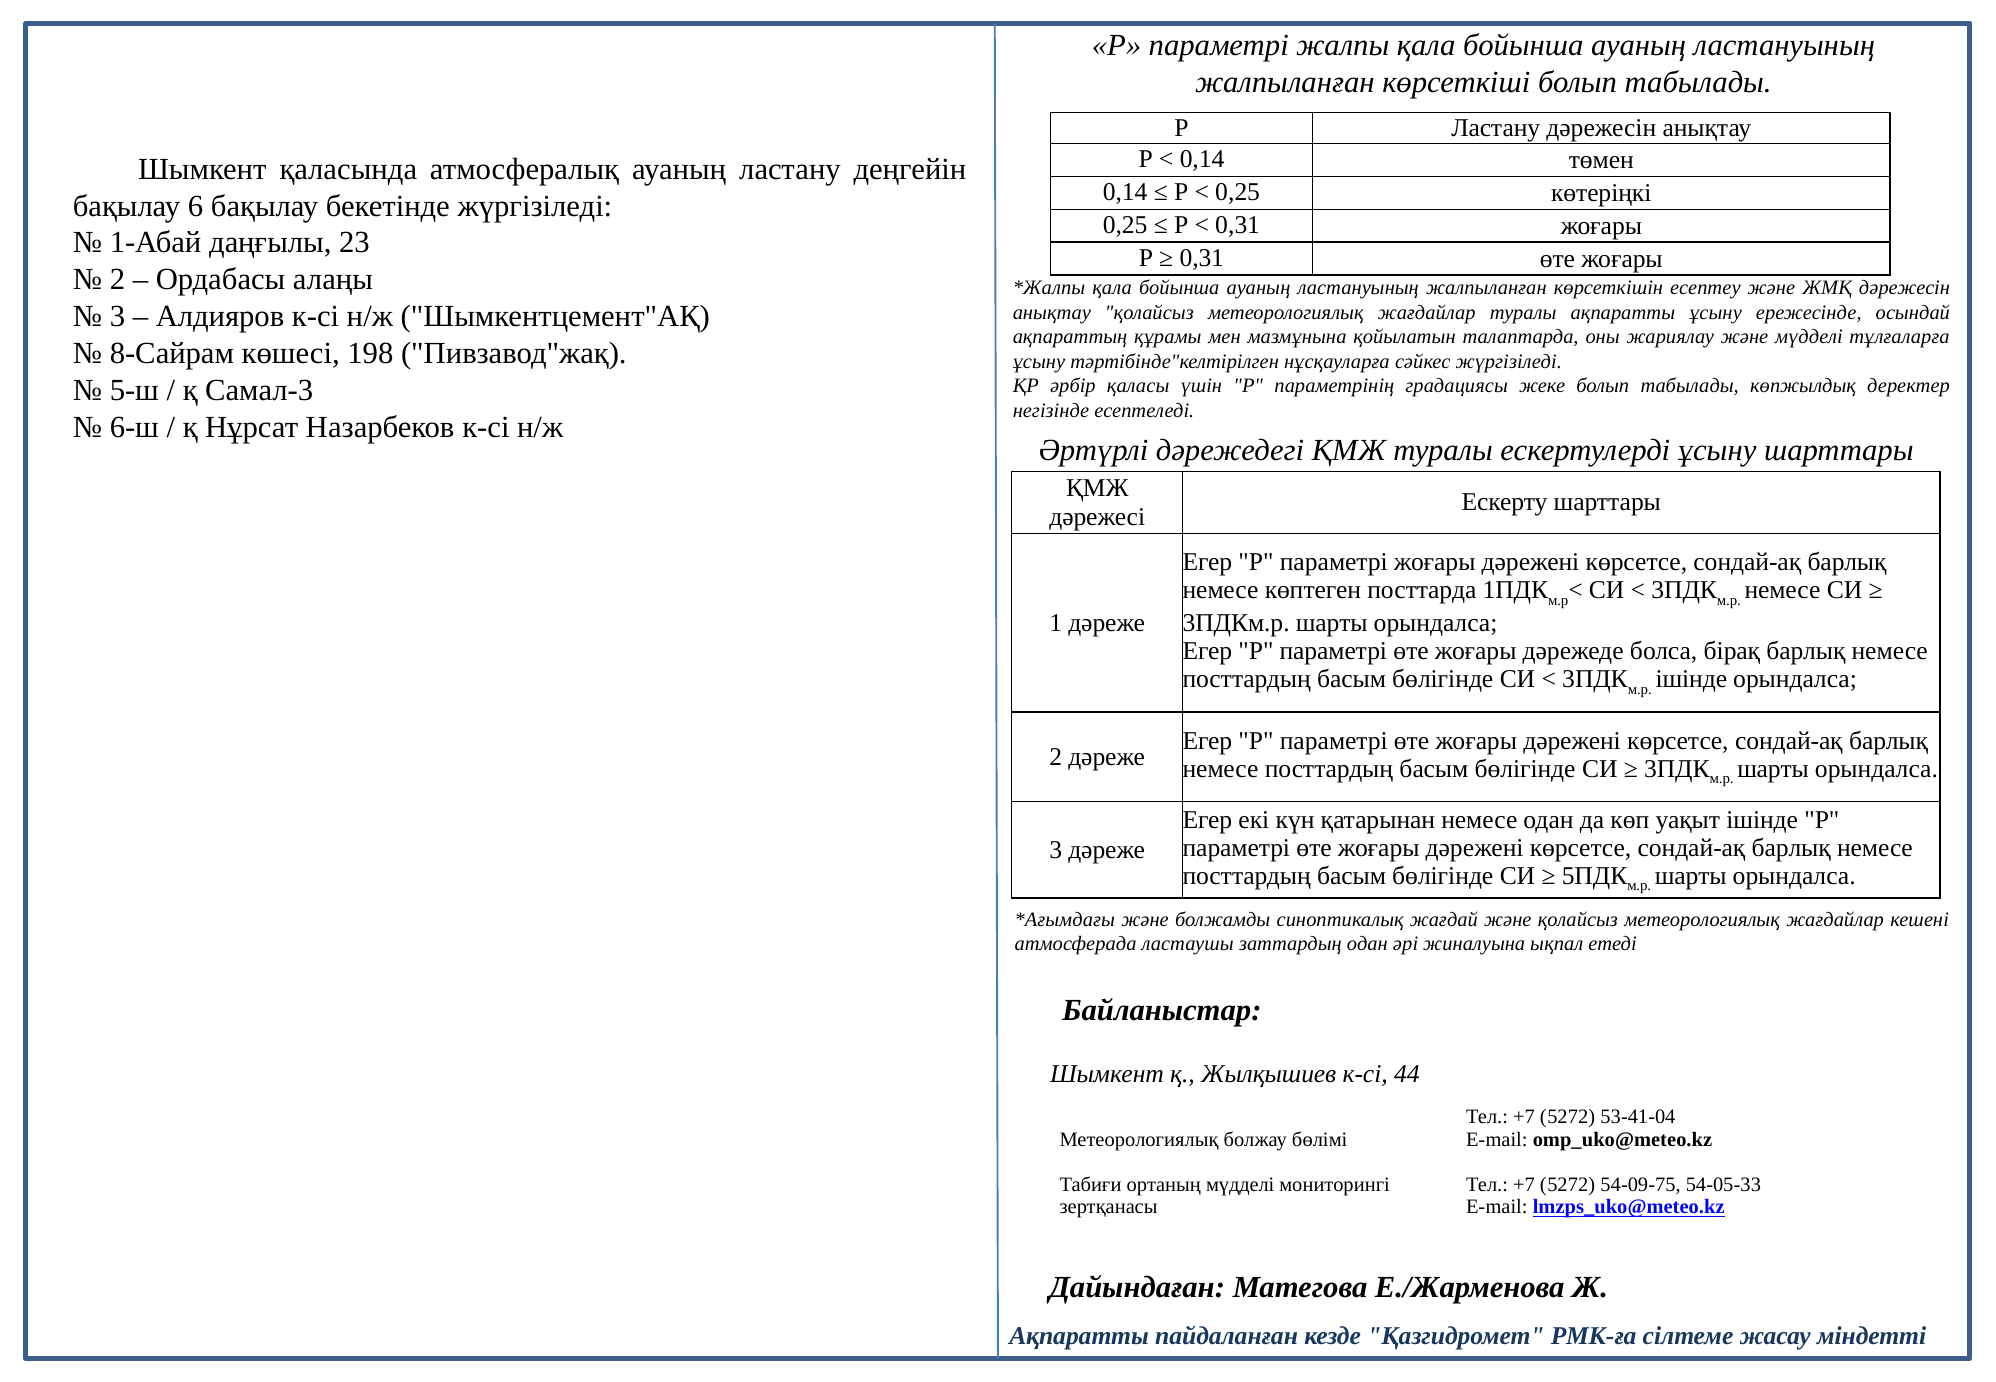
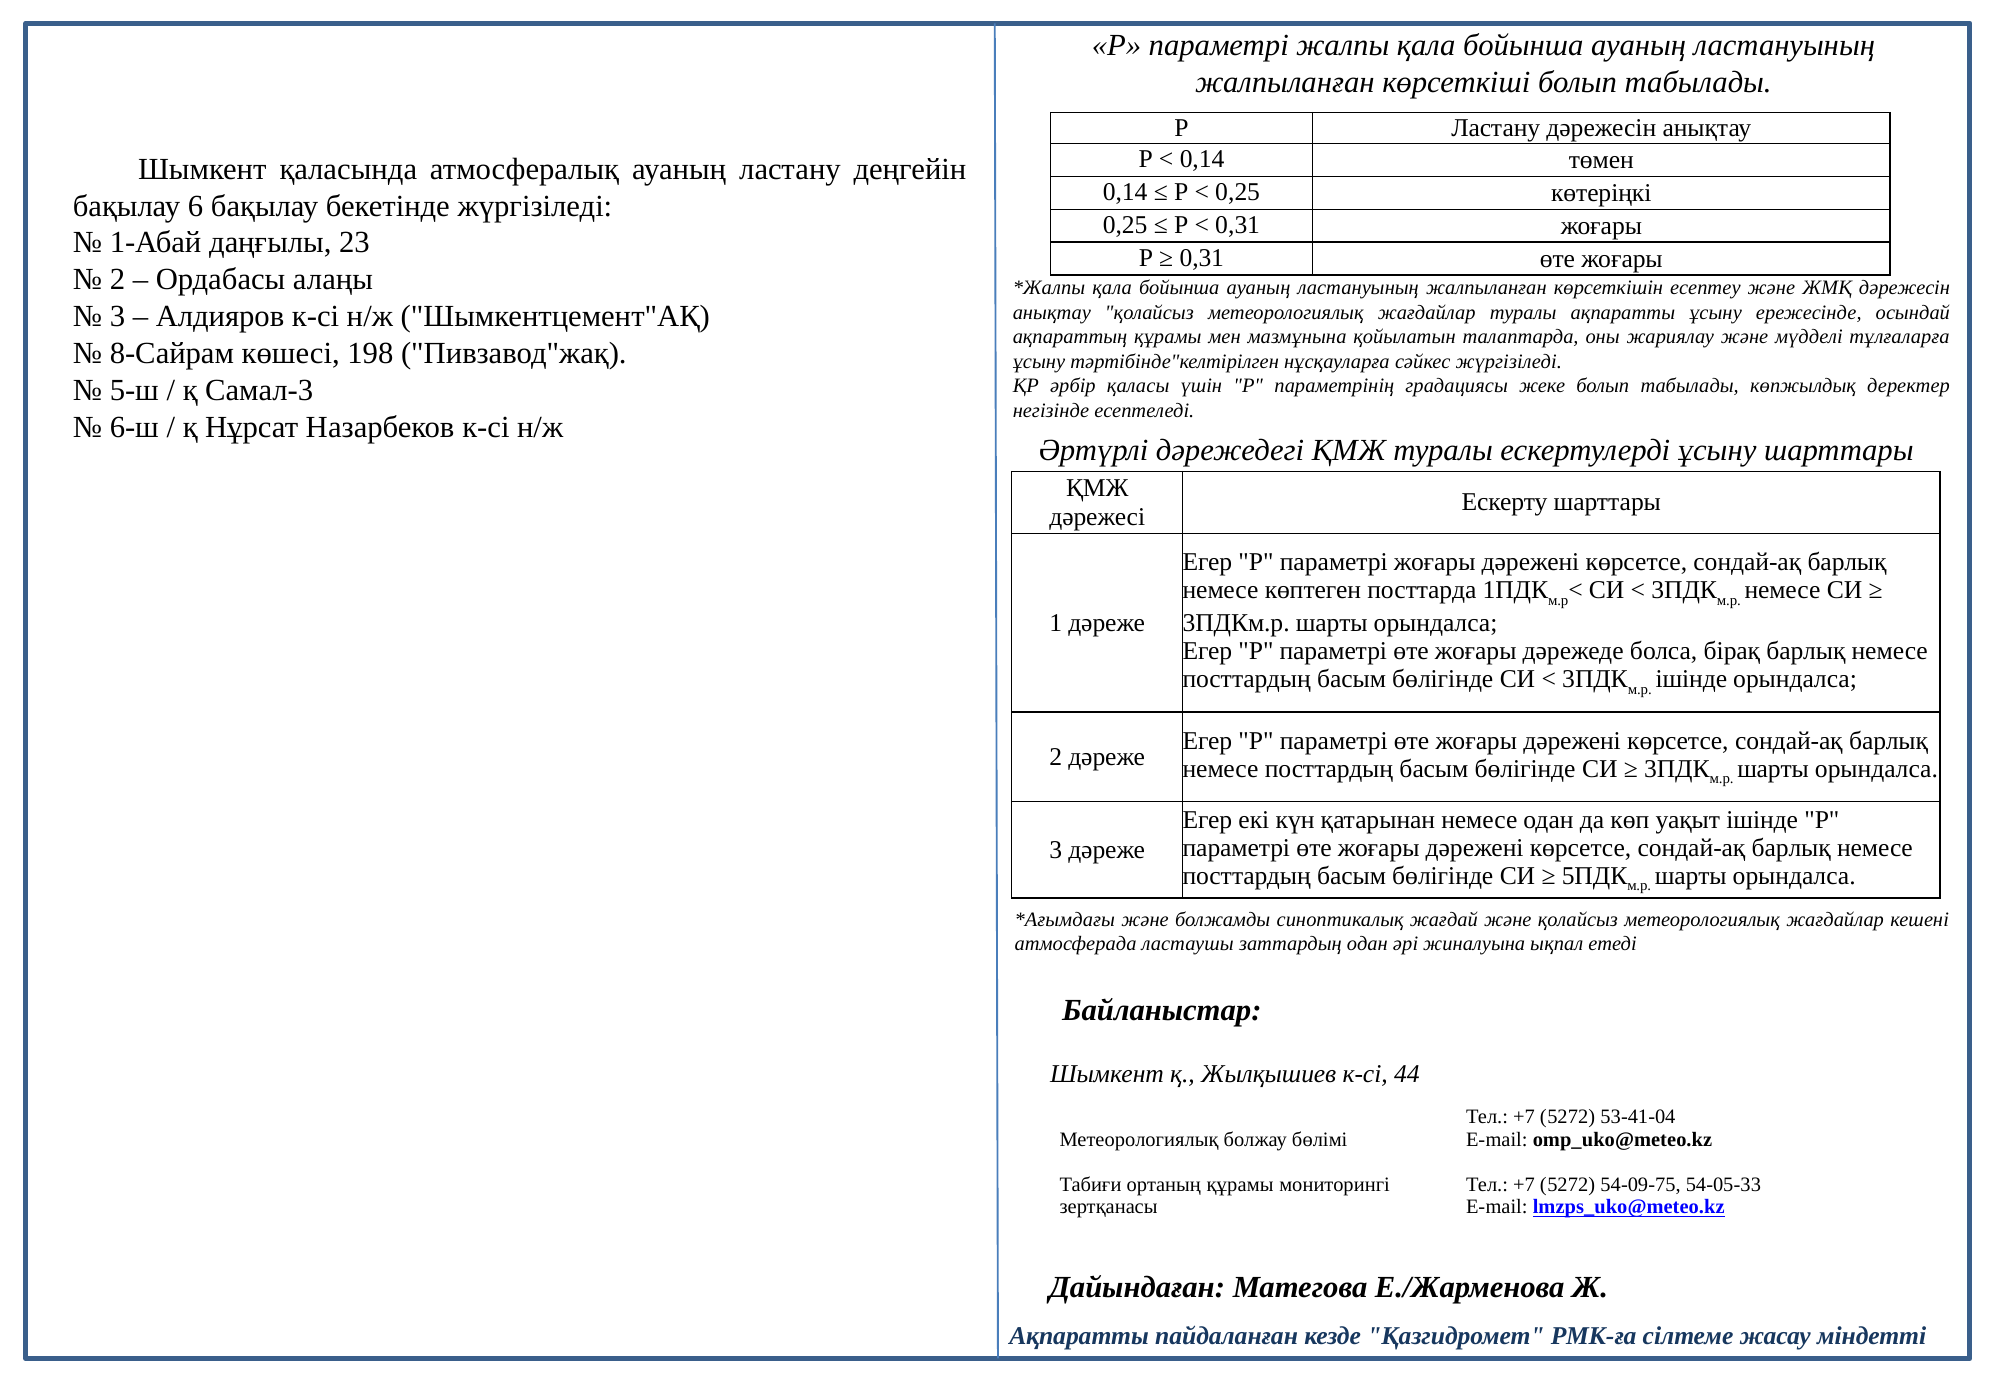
ортаның мүдделі: мүдделі -> құрамы (1240, 1184)
